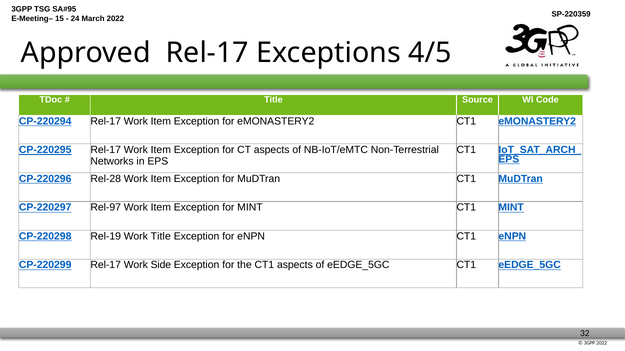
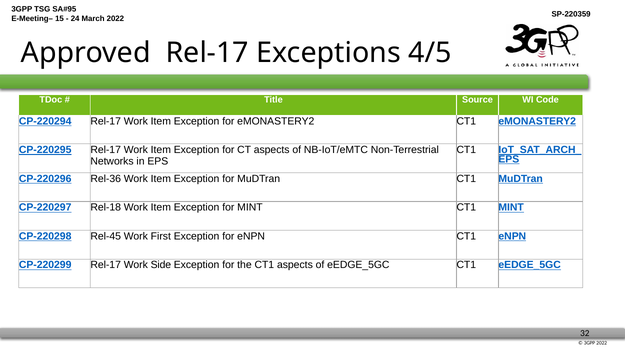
Rel-28: Rel-28 -> Rel-36 (106, 179)
Rel-97: Rel-97 -> Rel-18 (106, 208)
Rel-19: Rel-19 -> Rel-45 (106, 237)
Work Title: Title -> First (161, 237)
